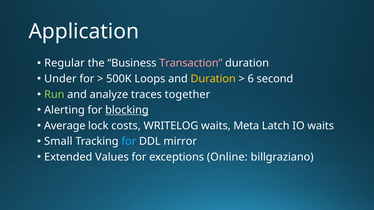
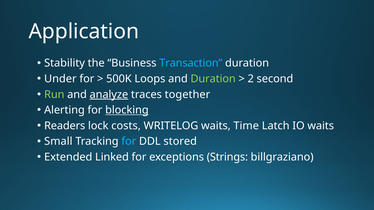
Regular: Regular -> Stability (65, 63)
Transaction colour: pink -> light blue (191, 63)
Duration colour: yellow -> light green (213, 79)
6: 6 -> 2 (251, 79)
analyze underline: none -> present (109, 95)
Average: Average -> Readers (65, 126)
Meta: Meta -> Time (246, 126)
mirror: mirror -> stored (180, 142)
Values: Values -> Linked (112, 157)
Online: Online -> Strings (227, 157)
